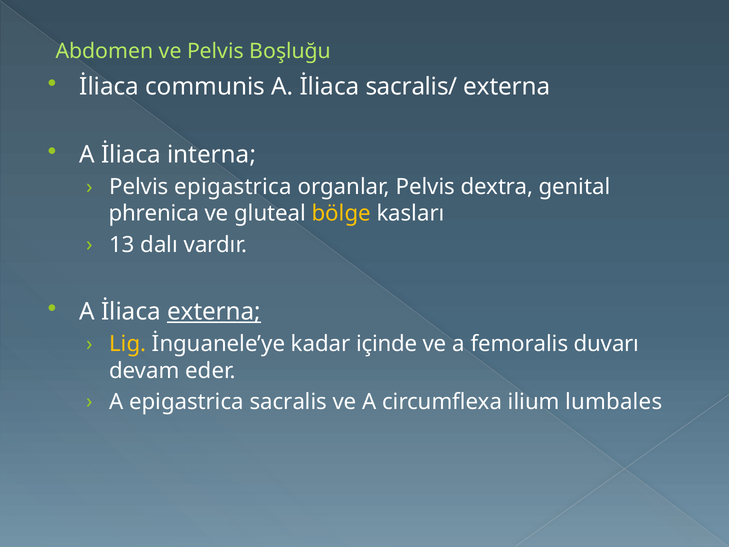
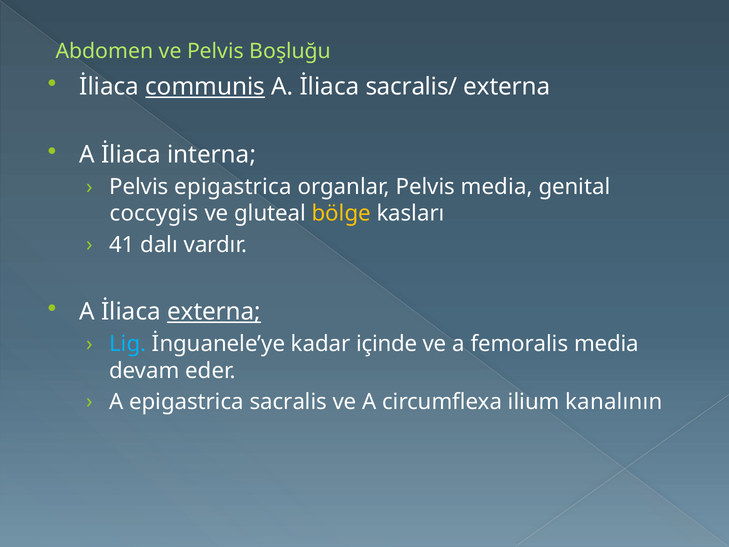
communis underline: none -> present (205, 87)
Pelvis dextra: dextra -> media (497, 187)
phrenica: phrenica -> coccygis (154, 214)
13: 13 -> 41 (122, 245)
Lig colour: yellow -> light blue (128, 344)
femoralis duvarı: duvarı -> media (606, 344)
lumbales: lumbales -> kanalının (614, 402)
